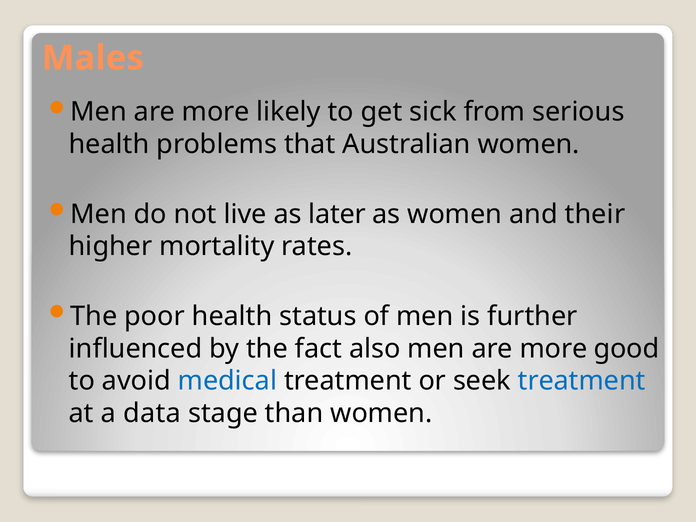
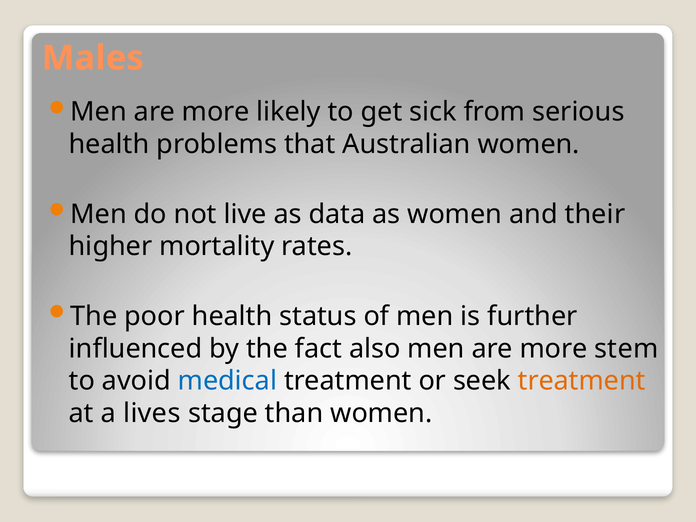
later: later -> data (337, 214)
good: good -> stem (626, 349)
treatment colour: blue -> orange (582, 381)
data: data -> lives (152, 413)
